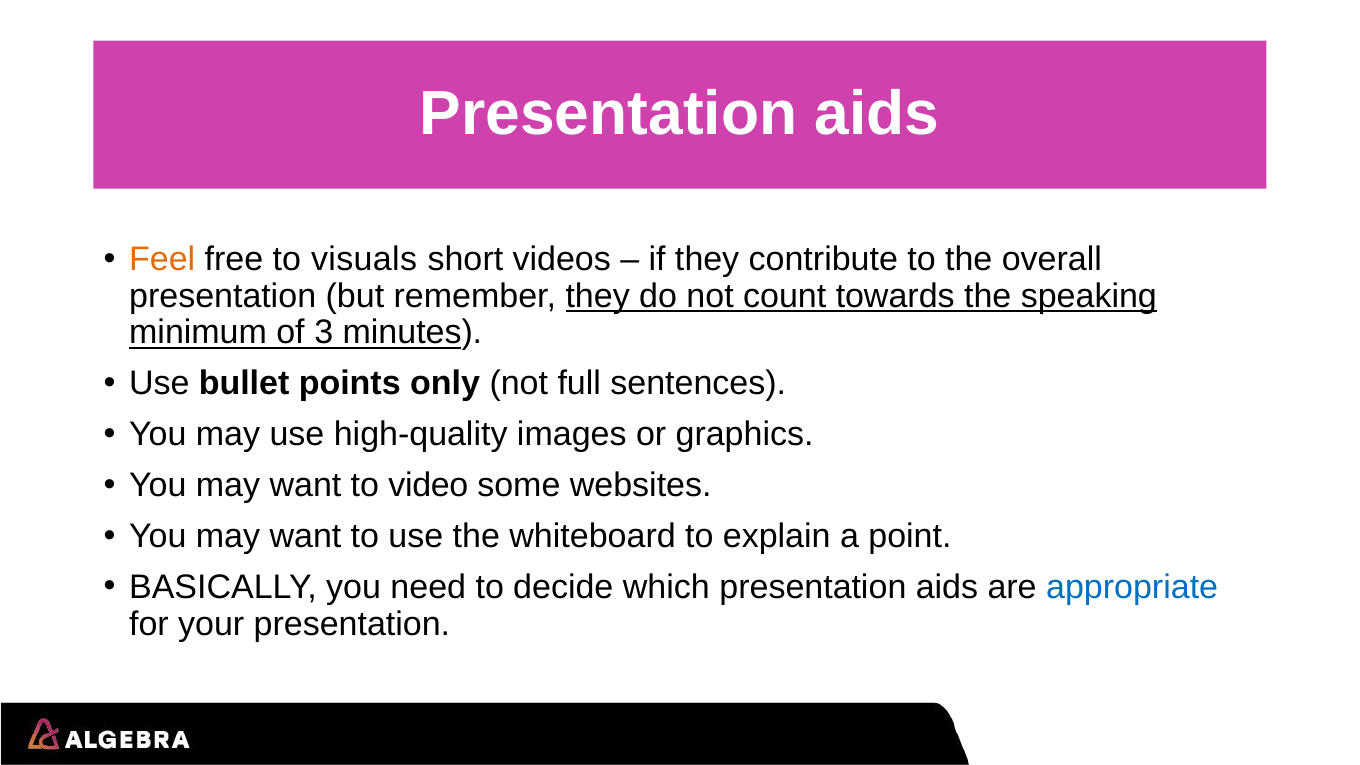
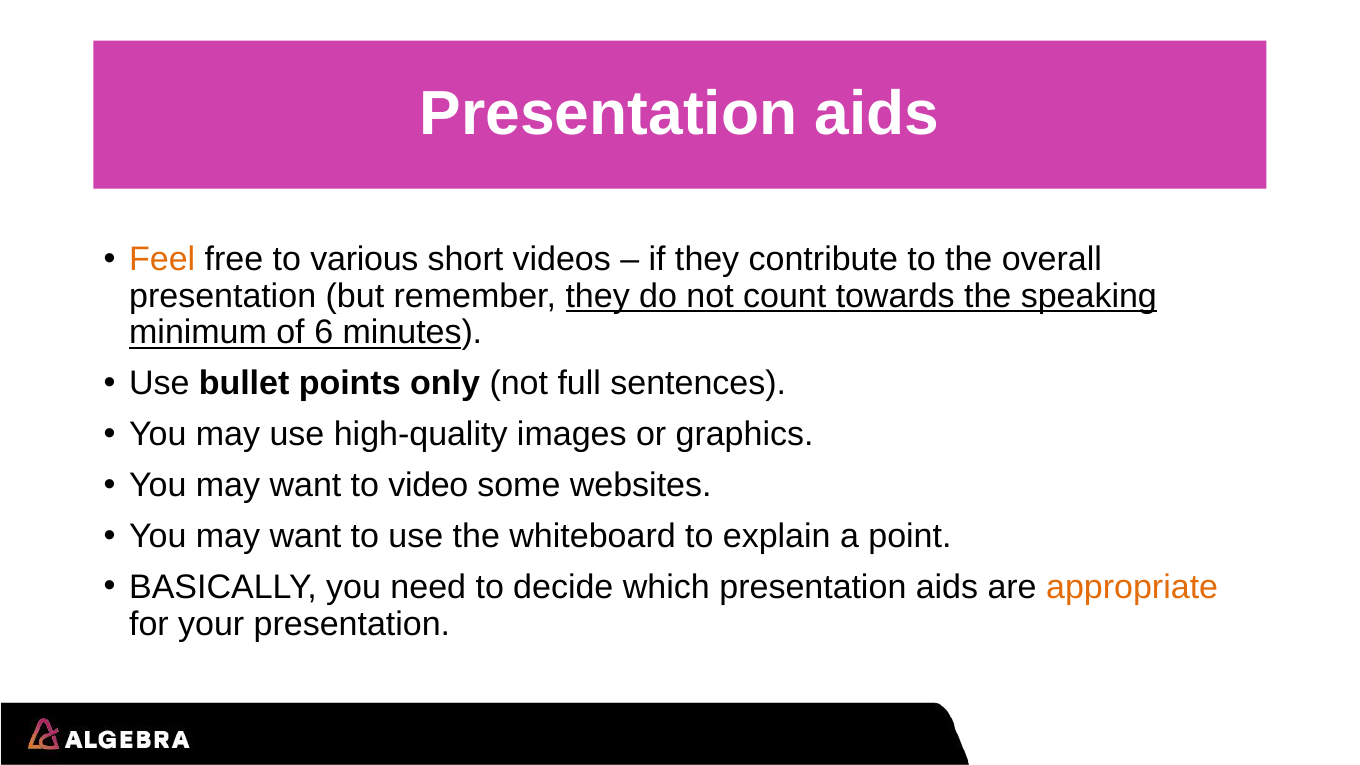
visuals: visuals -> various (364, 259)
3: 3 -> 6 (324, 333)
appropriate colour: blue -> orange (1132, 587)
